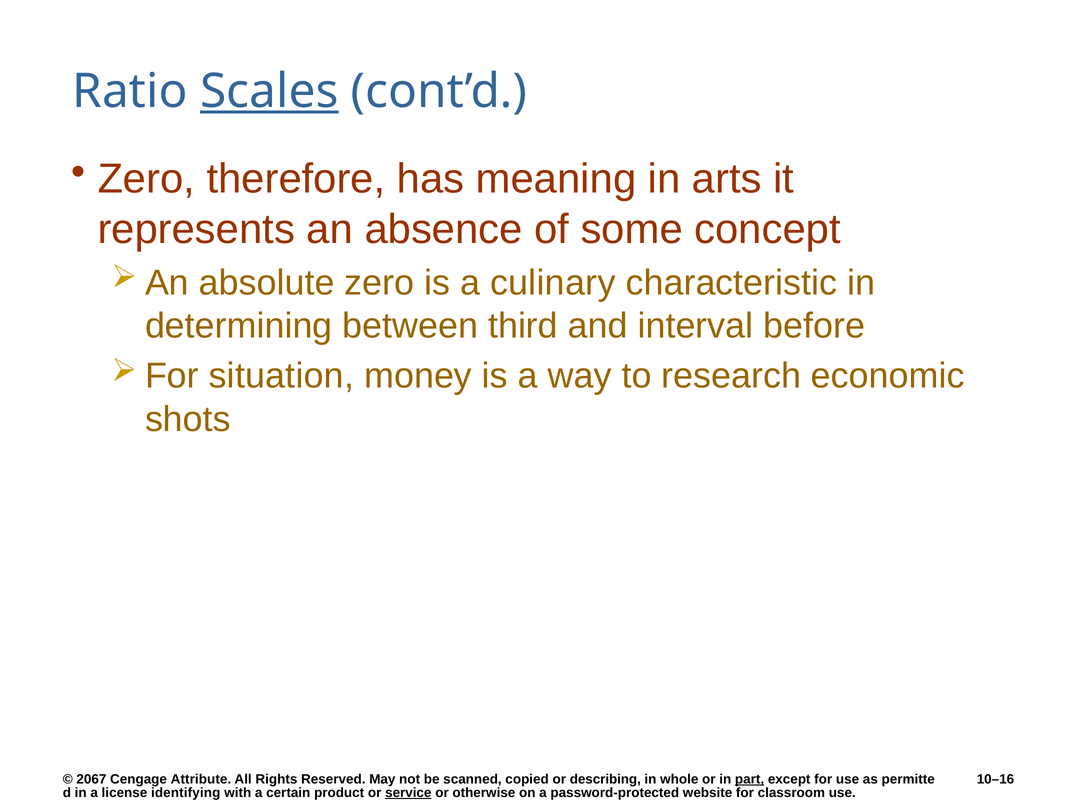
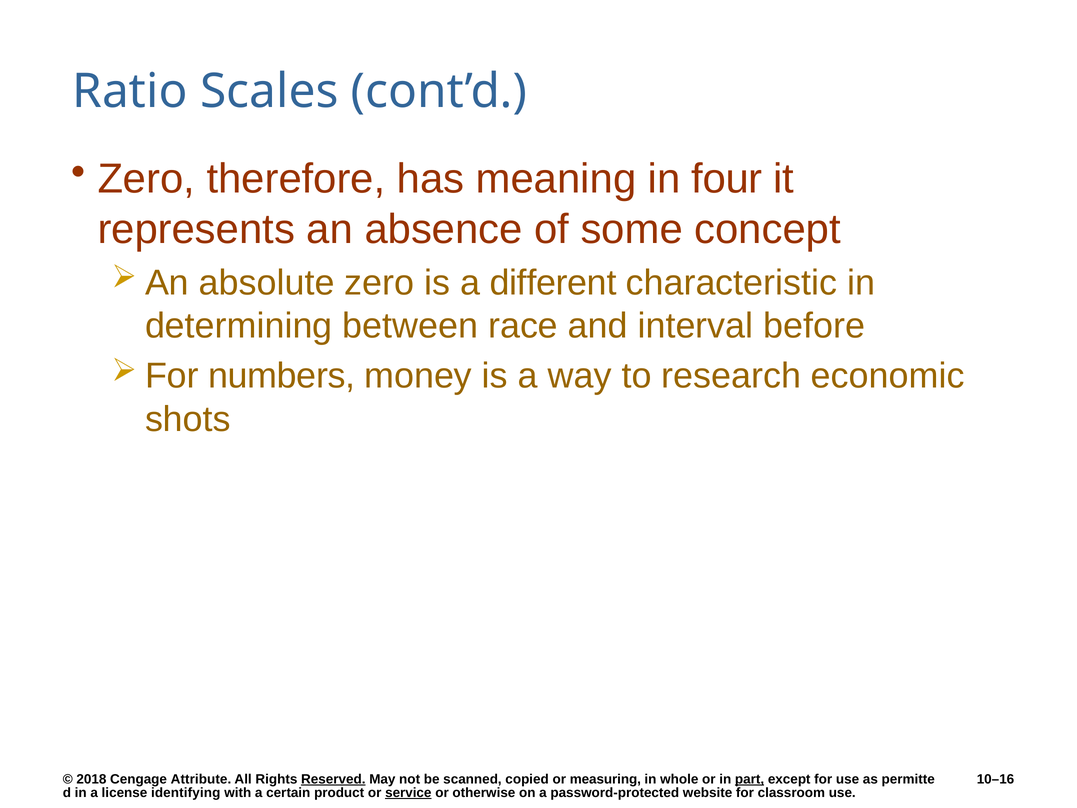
Scales underline: present -> none (269, 91)
arts: arts -> four (727, 179)
culinary: culinary -> different (553, 283)
third: third -> race (523, 326)
situation: situation -> numbers (282, 376)
2067: 2067 -> 2018 (91, 779)
Reserved underline: none -> present (333, 779)
describing: describing -> measuring (605, 779)
